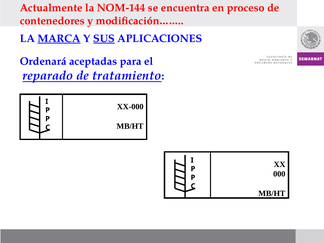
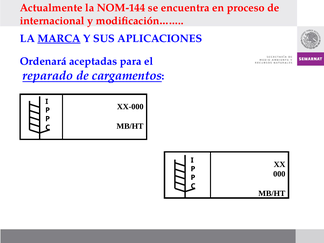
contenedores: contenedores -> internacional (52, 21)
SUS underline: present -> none (104, 38)
tratamiento: tratamiento -> cargamentos (127, 76)
